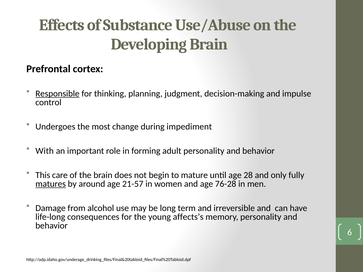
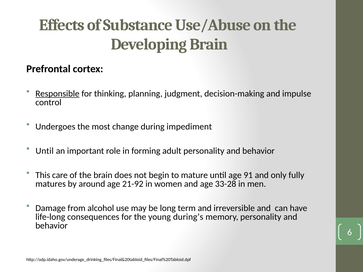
With: With -> Until (45, 151)
28: 28 -> 91 (248, 175)
matures underline: present -> none (51, 184)
21-57: 21-57 -> 21-92 (133, 184)
76-28: 76-28 -> 33-28 (226, 184)
affects’s: affects’s -> during’s (188, 217)
